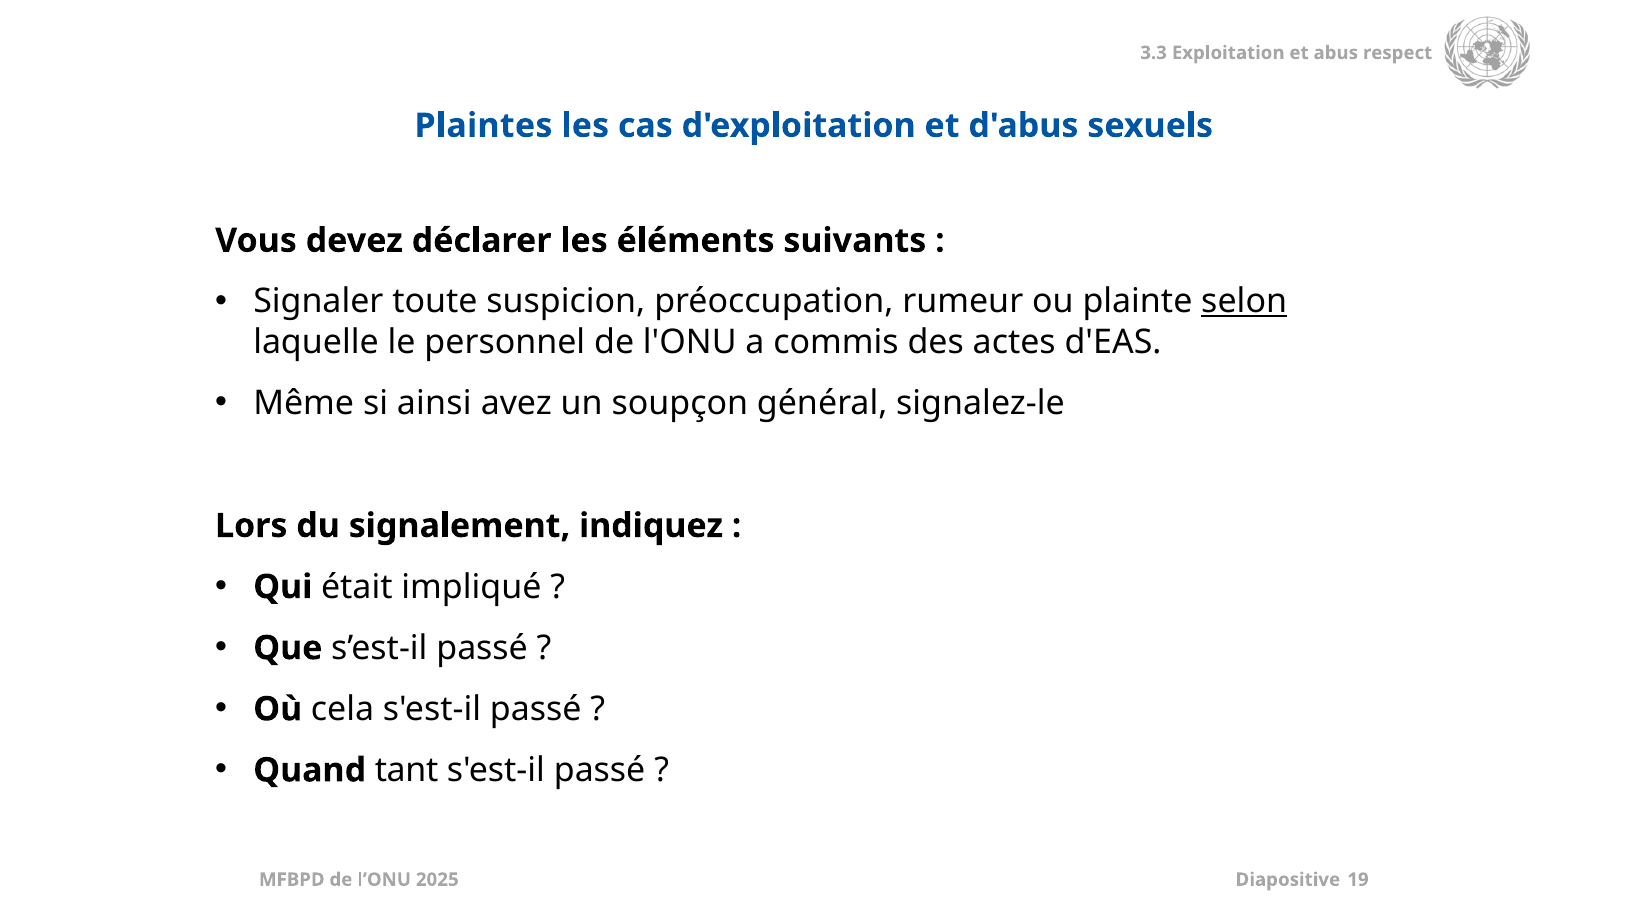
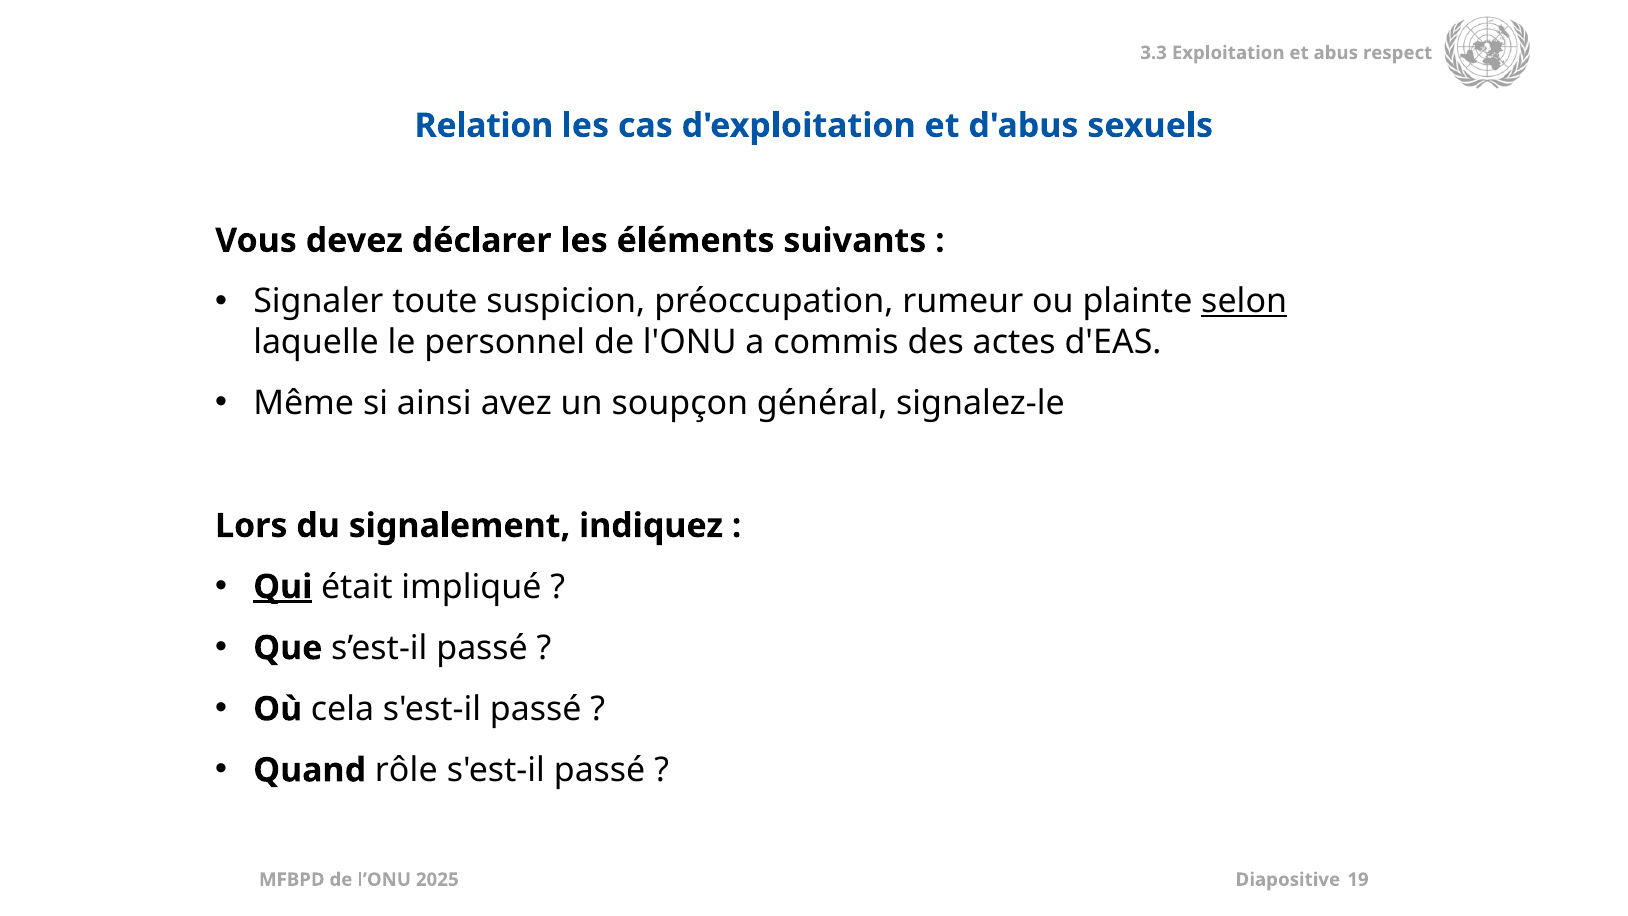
Plaintes: Plaintes -> Relation (484, 126)
Qui underline: none -> present (283, 587)
tant: tant -> rôle (406, 770)
